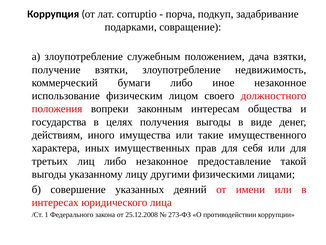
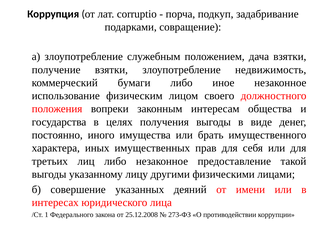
действиям: действиям -> постоянно (57, 135)
такие: такие -> брать (211, 135)
